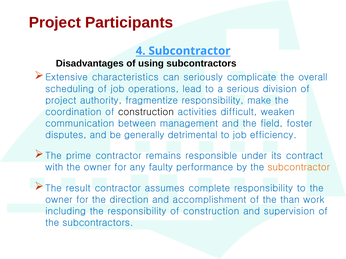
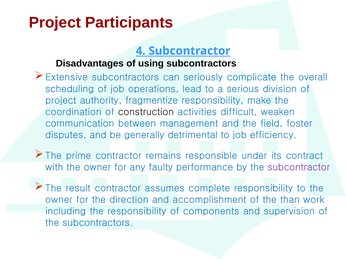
Extensive characteristics: characteristics -> subcontractors (125, 77)
subcontractor colour: orange -> purple (299, 168)
responsibility of construction: construction -> components (211, 212)
